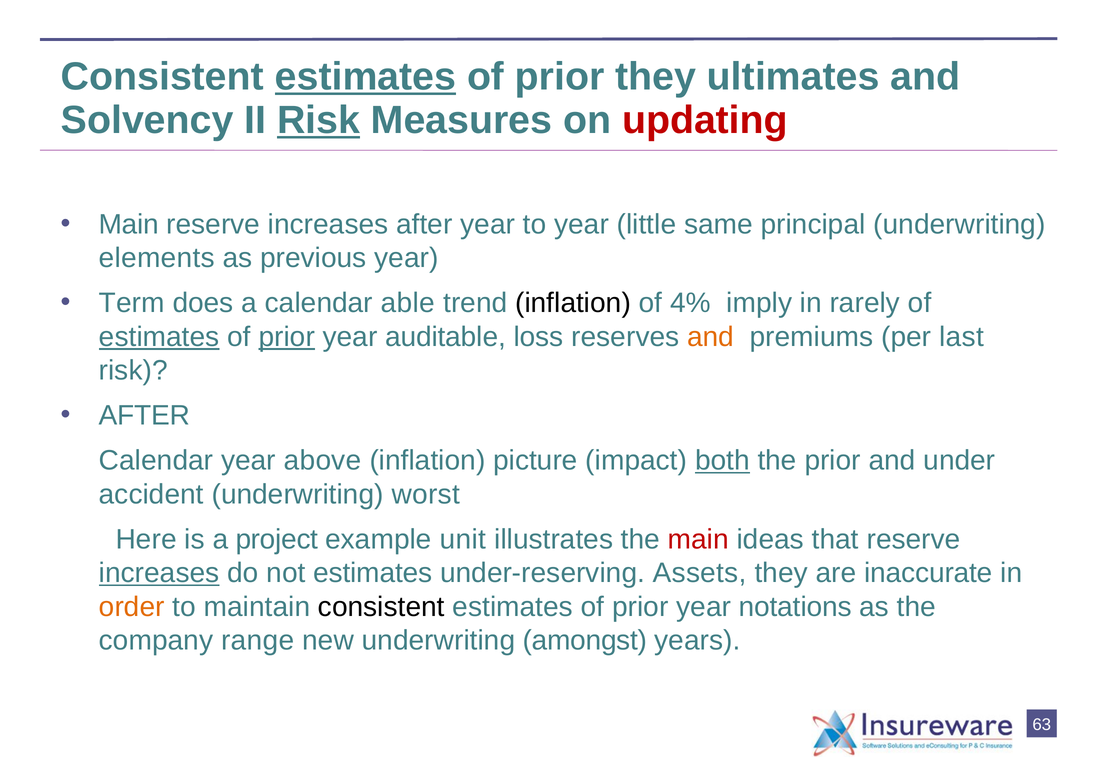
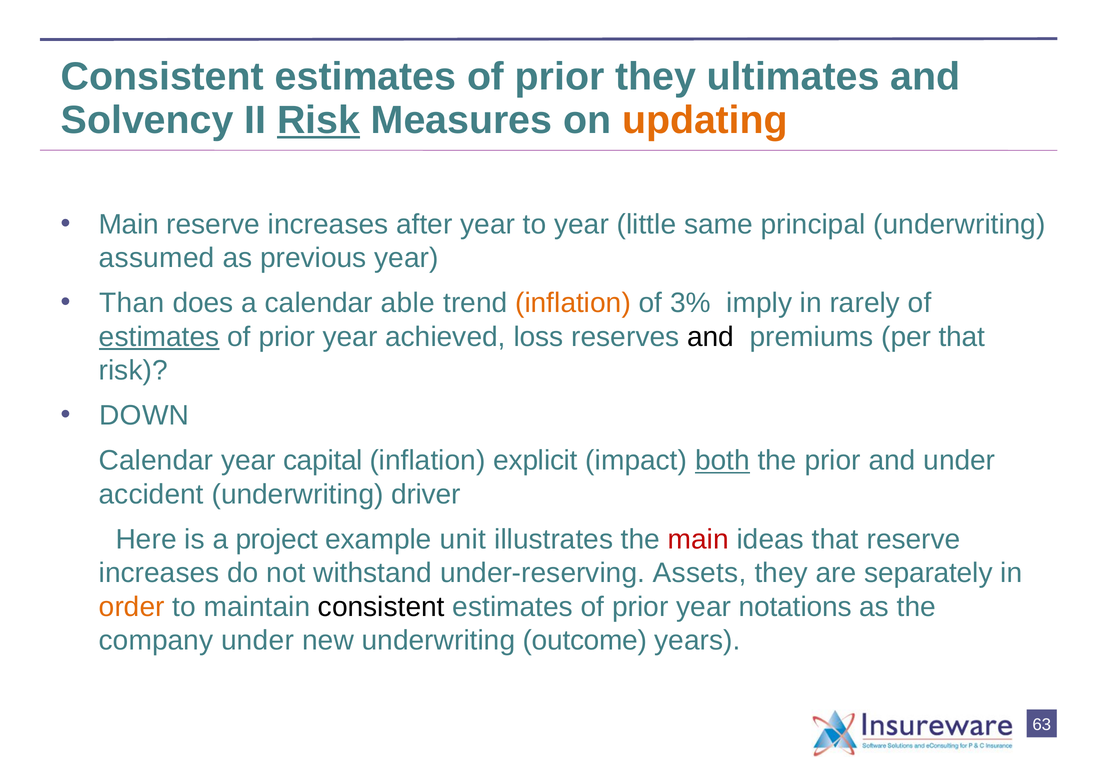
estimates underline: present -> none (366, 77)
updating colour: red -> orange (705, 120)
elements: elements -> assumed (157, 258)
Term: Term -> Than (132, 303)
inflation colour: black -> orange (573, 303)
4%: 4% -> 3% (690, 303)
prior underline: present -> none (287, 337)
auditable: auditable -> achieved (445, 337)
and colour: orange -> black (711, 337)
per last: last -> that (962, 337)
AFTER: AFTER -> DOWN (144, 416)
above: above -> capital (323, 461)
picture: picture -> explicit (536, 461)
worst: worst -> driver (426, 495)
increases underline: present -> none (159, 573)
not estimates: estimates -> withstand (373, 573)
inaccurate: inaccurate -> separately (928, 573)
company range: range -> under (258, 641)
amongst: amongst -> outcome (585, 641)
